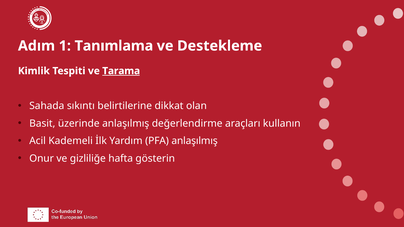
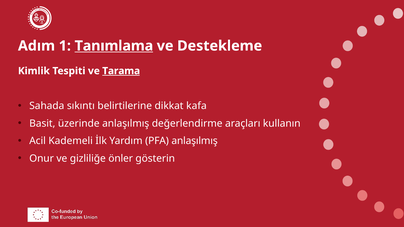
Tanımlama underline: none -> present (114, 46)
olan: olan -> kafa (196, 106)
hafta: hafta -> önler (121, 159)
